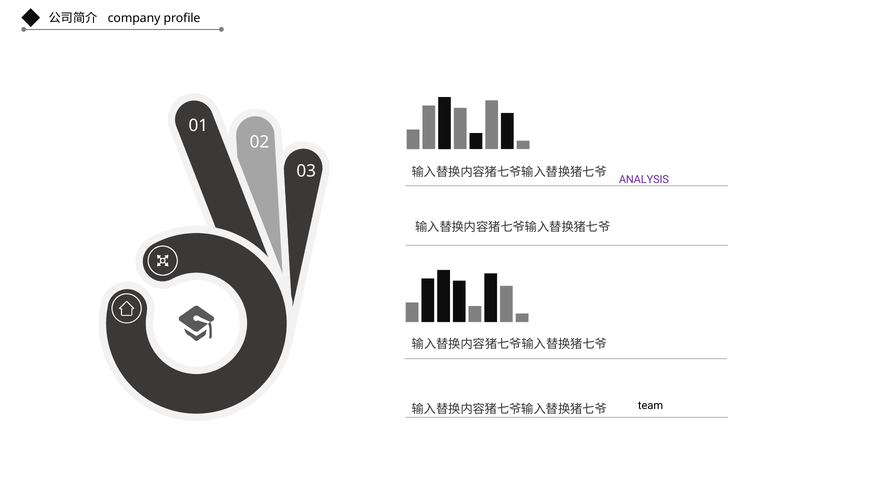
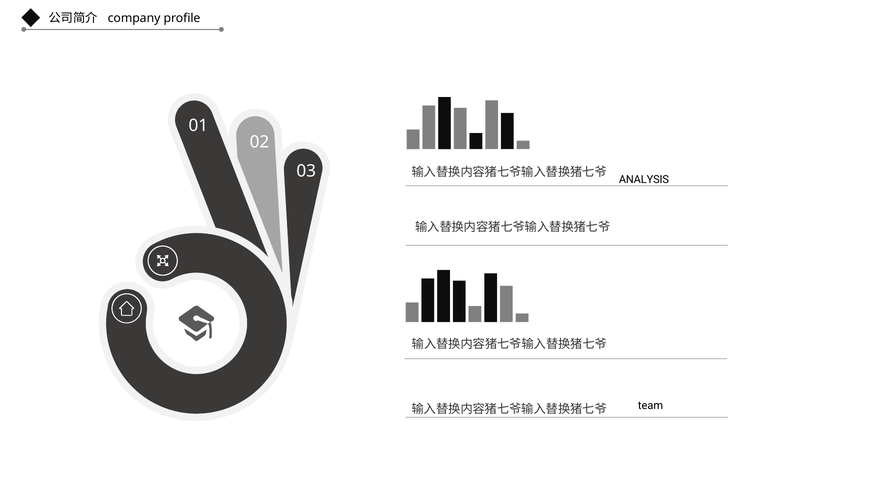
ANALYSIS colour: purple -> black (644, 180)
